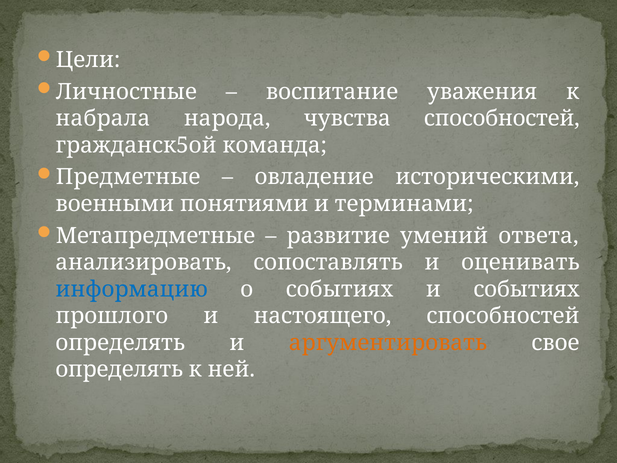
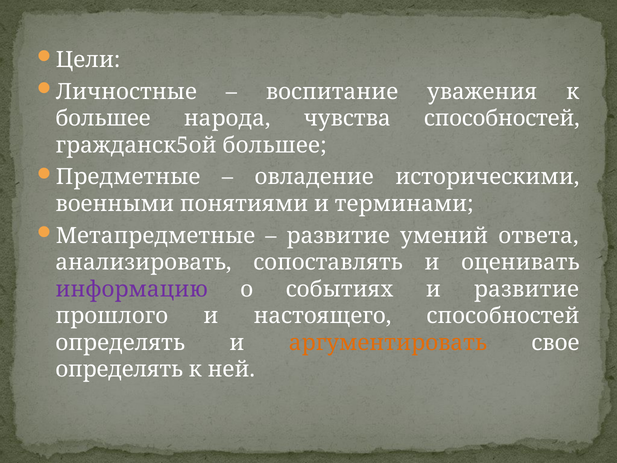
набрала: набрала -> большее (103, 118)
гражданск5ой команда: команда -> большее (275, 145)
информацию colour: blue -> purple (132, 289)
и событиях: событиях -> развитие (526, 289)
